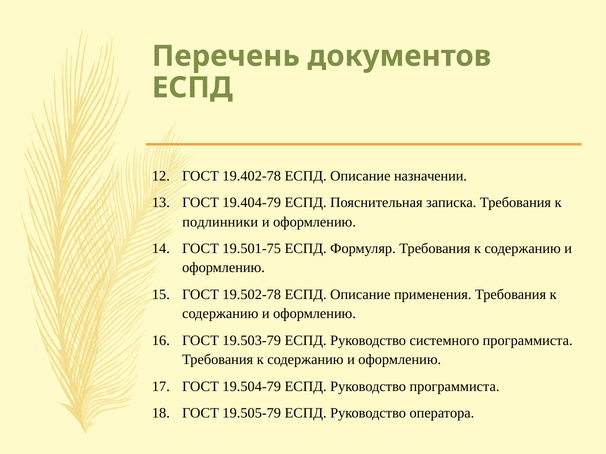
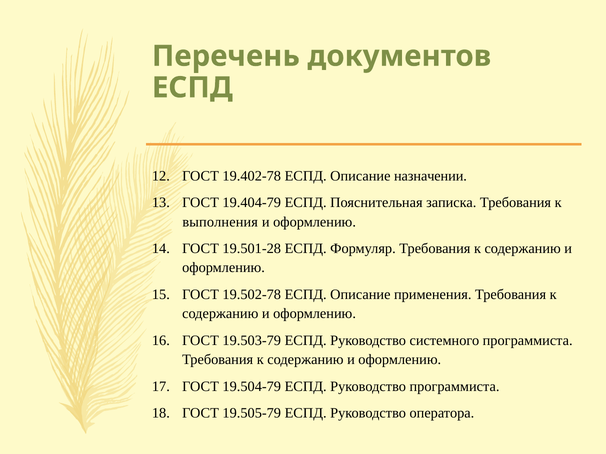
подлинники: подлинники -> выполнения (220, 222)
19.501-75: 19.501-75 -> 19.501-28 (252, 249)
